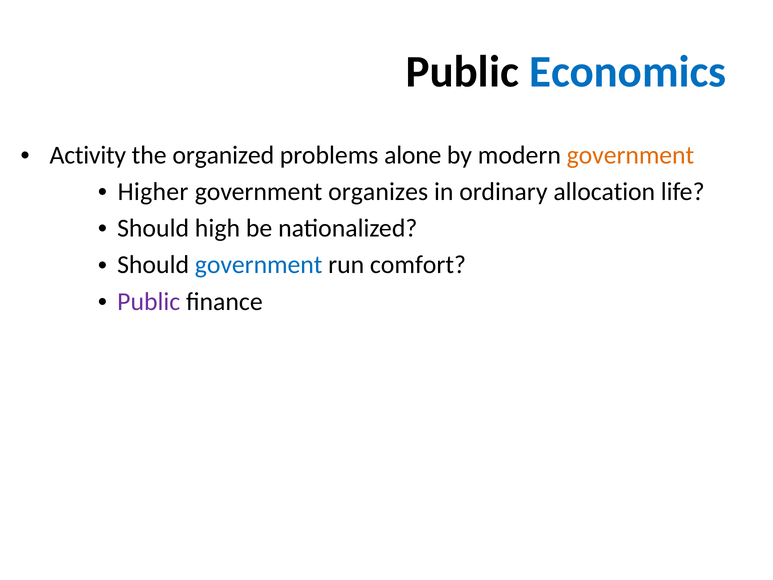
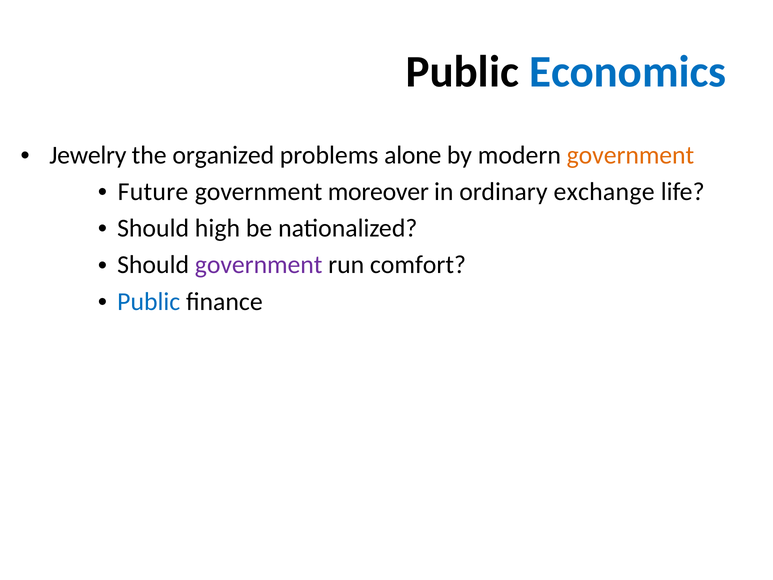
Activity: Activity -> Jewelry (88, 155)
Higher: Higher -> Future (153, 192)
organizes: organizes -> moreover (378, 192)
allocation: allocation -> exchange (604, 192)
government colour: blue -> purple (259, 265)
Public colour: purple -> blue (149, 301)
